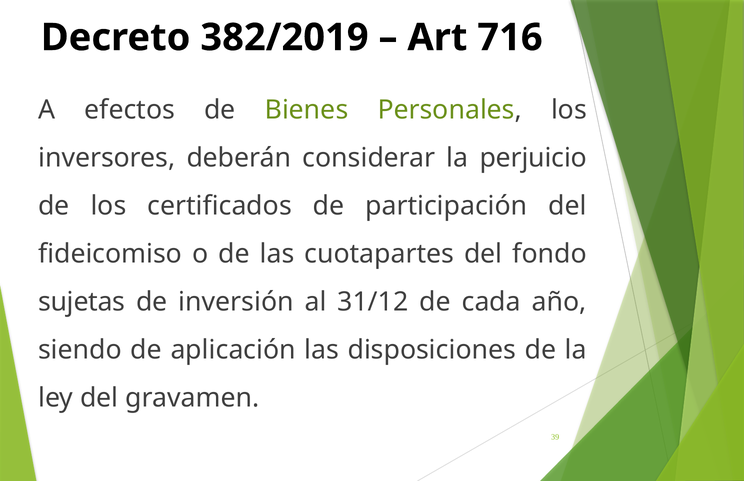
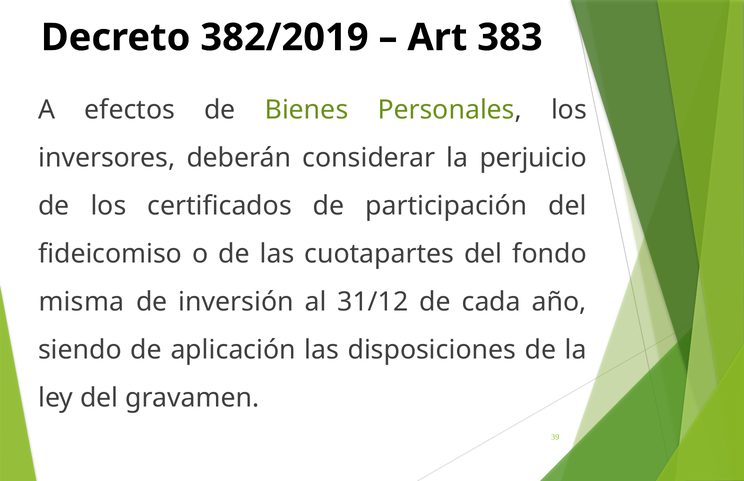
716: 716 -> 383 (510, 38)
sujetas: sujetas -> misma (81, 302)
